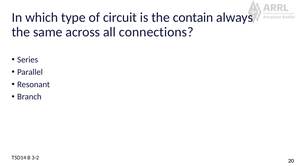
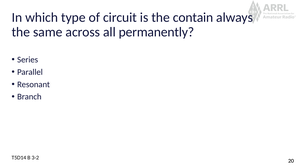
connections: connections -> permanently (156, 32)
